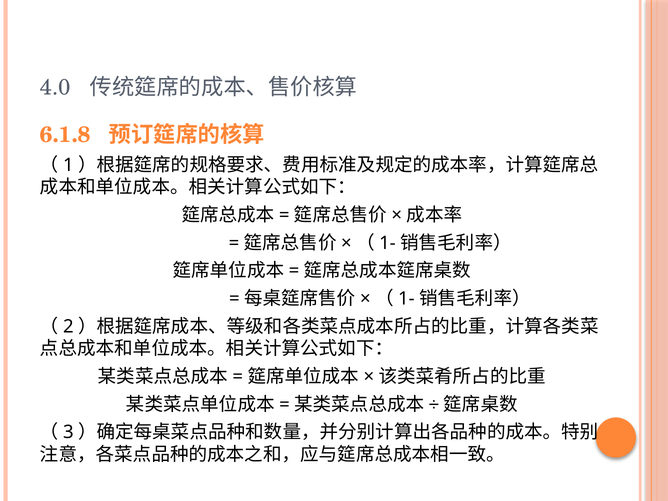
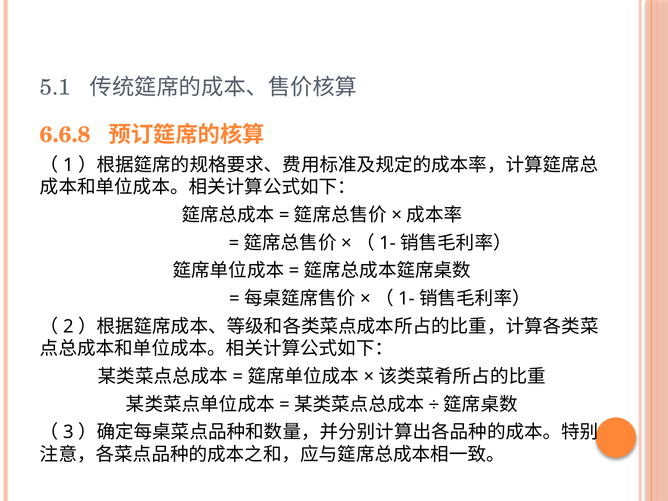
4.0: 4.0 -> 5.1 (55, 87)
6.1.8: 6.1.8 -> 6.6.8 (65, 135)
